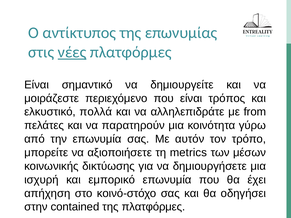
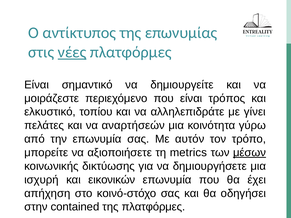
πολλά: πολλά -> τοπίου (96, 112)
from: from -> γίνει (255, 112)
παρατηρούν: παρατηρούν -> αναρτήσεών (133, 126)
μέσων underline: none -> present (250, 153)
εμπορικό: εμπορικό -> εικονικών (112, 180)
